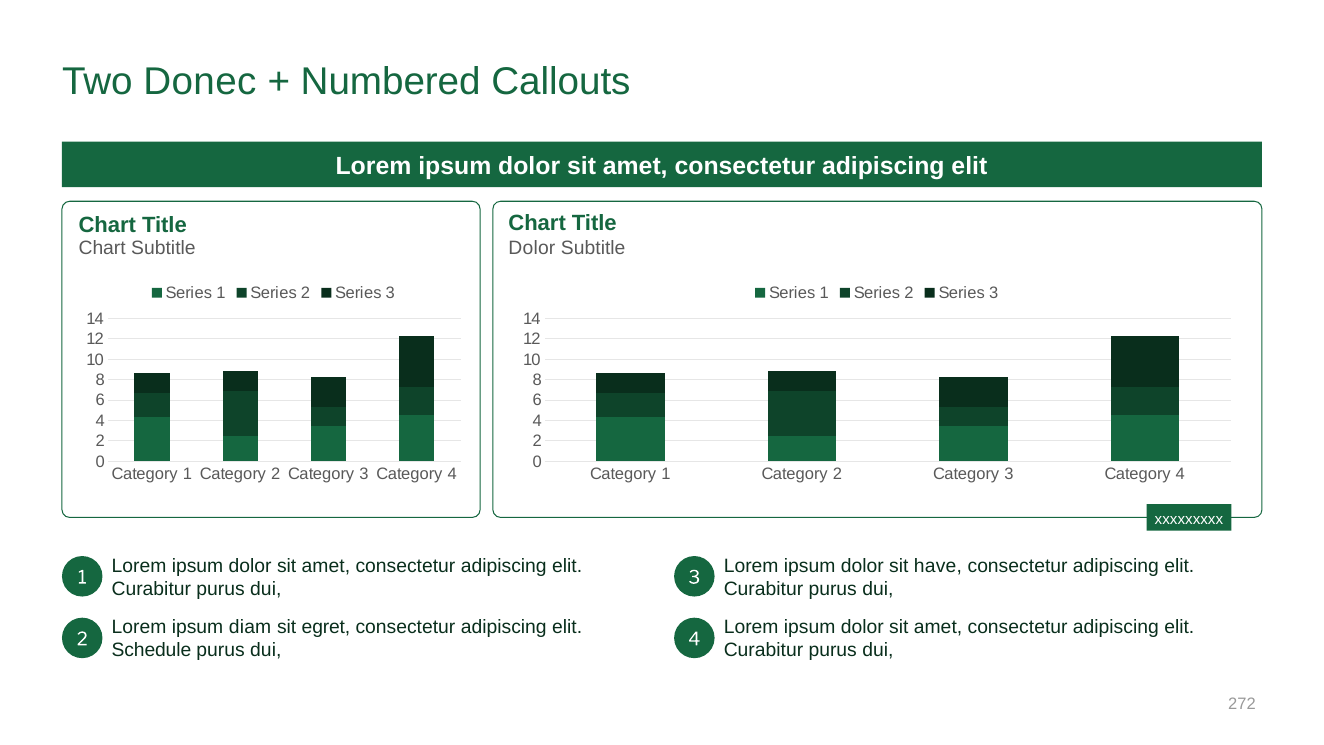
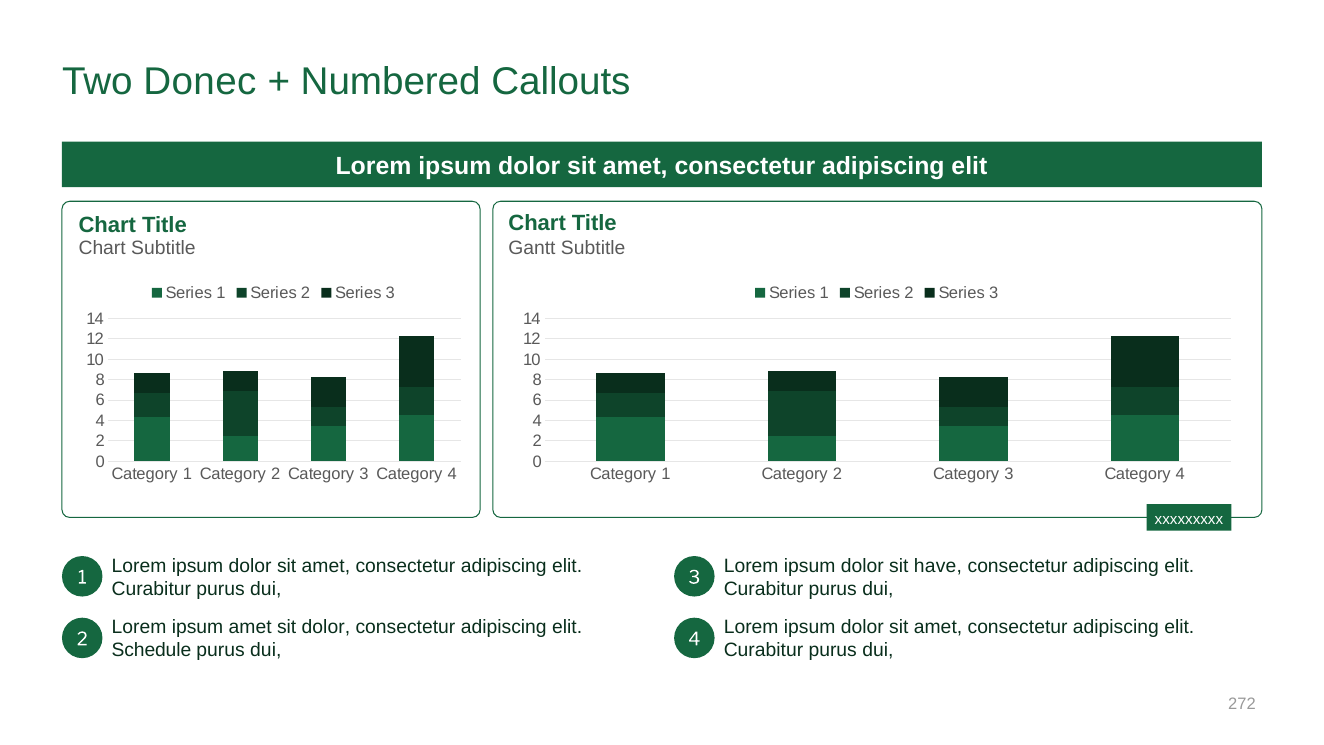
Dolor: Dolor -> Gantt (532, 248)
ipsum diam: diam -> amet (250, 627)
sit egret: egret -> dolor (326, 627)
